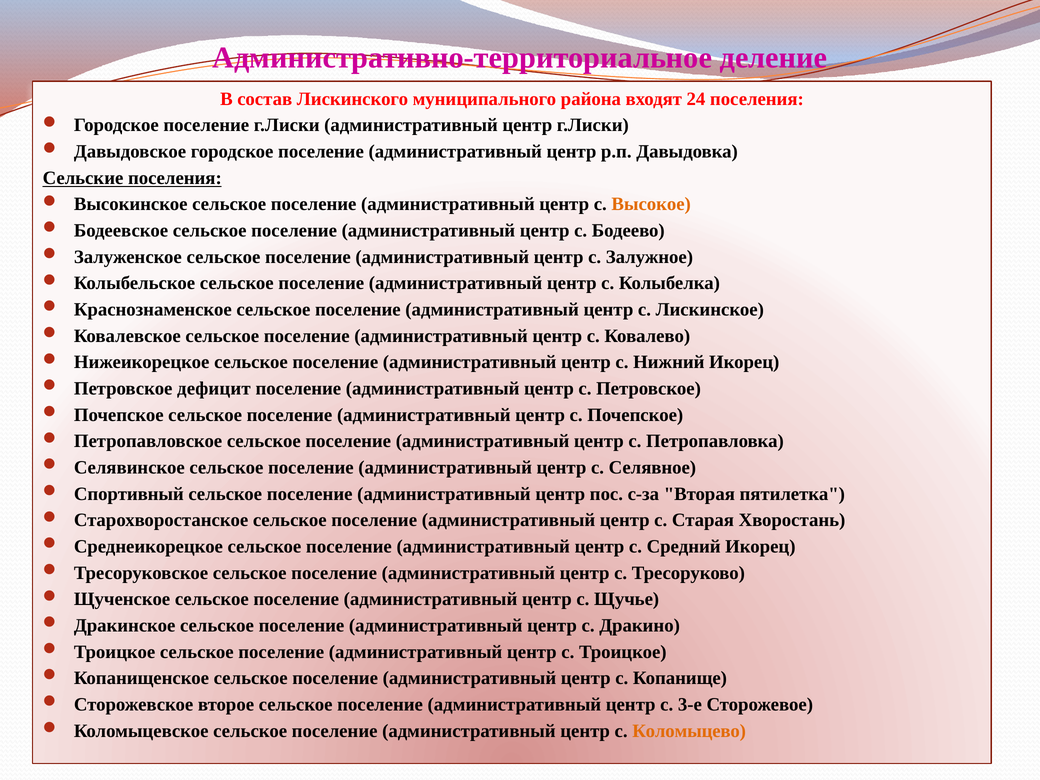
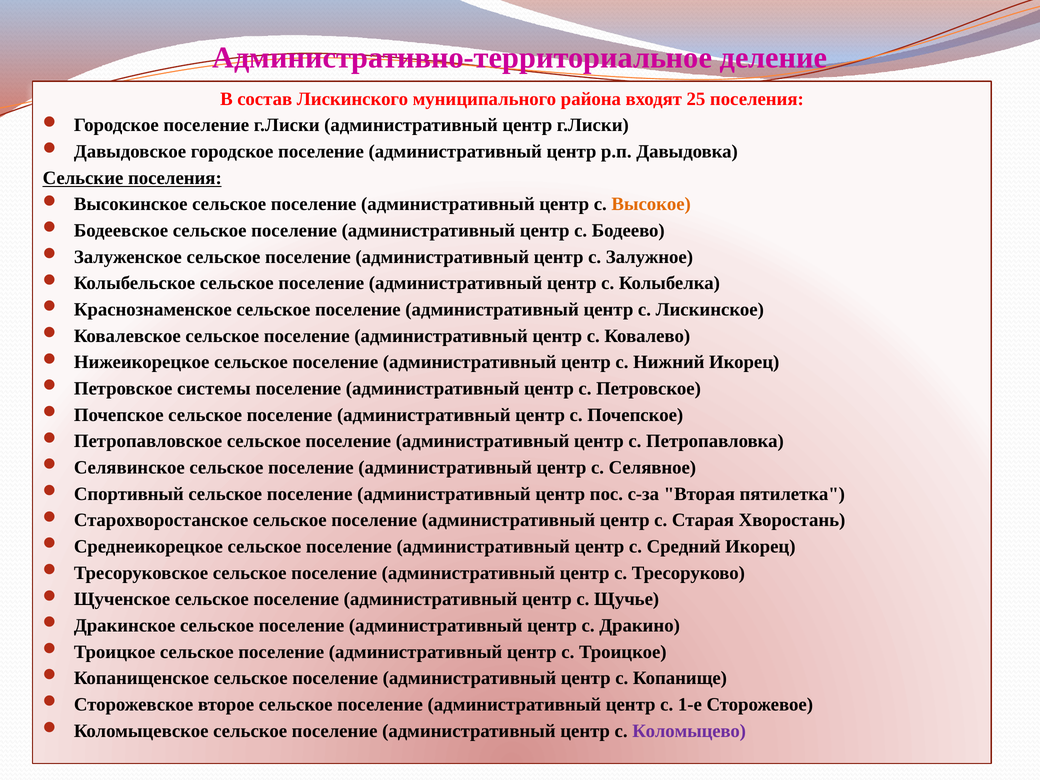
24: 24 -> 25 (696, 99)
дефицит: дефицит -> системы (214, 389)
3-е: 3-е -> 1-е (690, 704)
Коломыцево colour: orange -> purple (689, 731)
